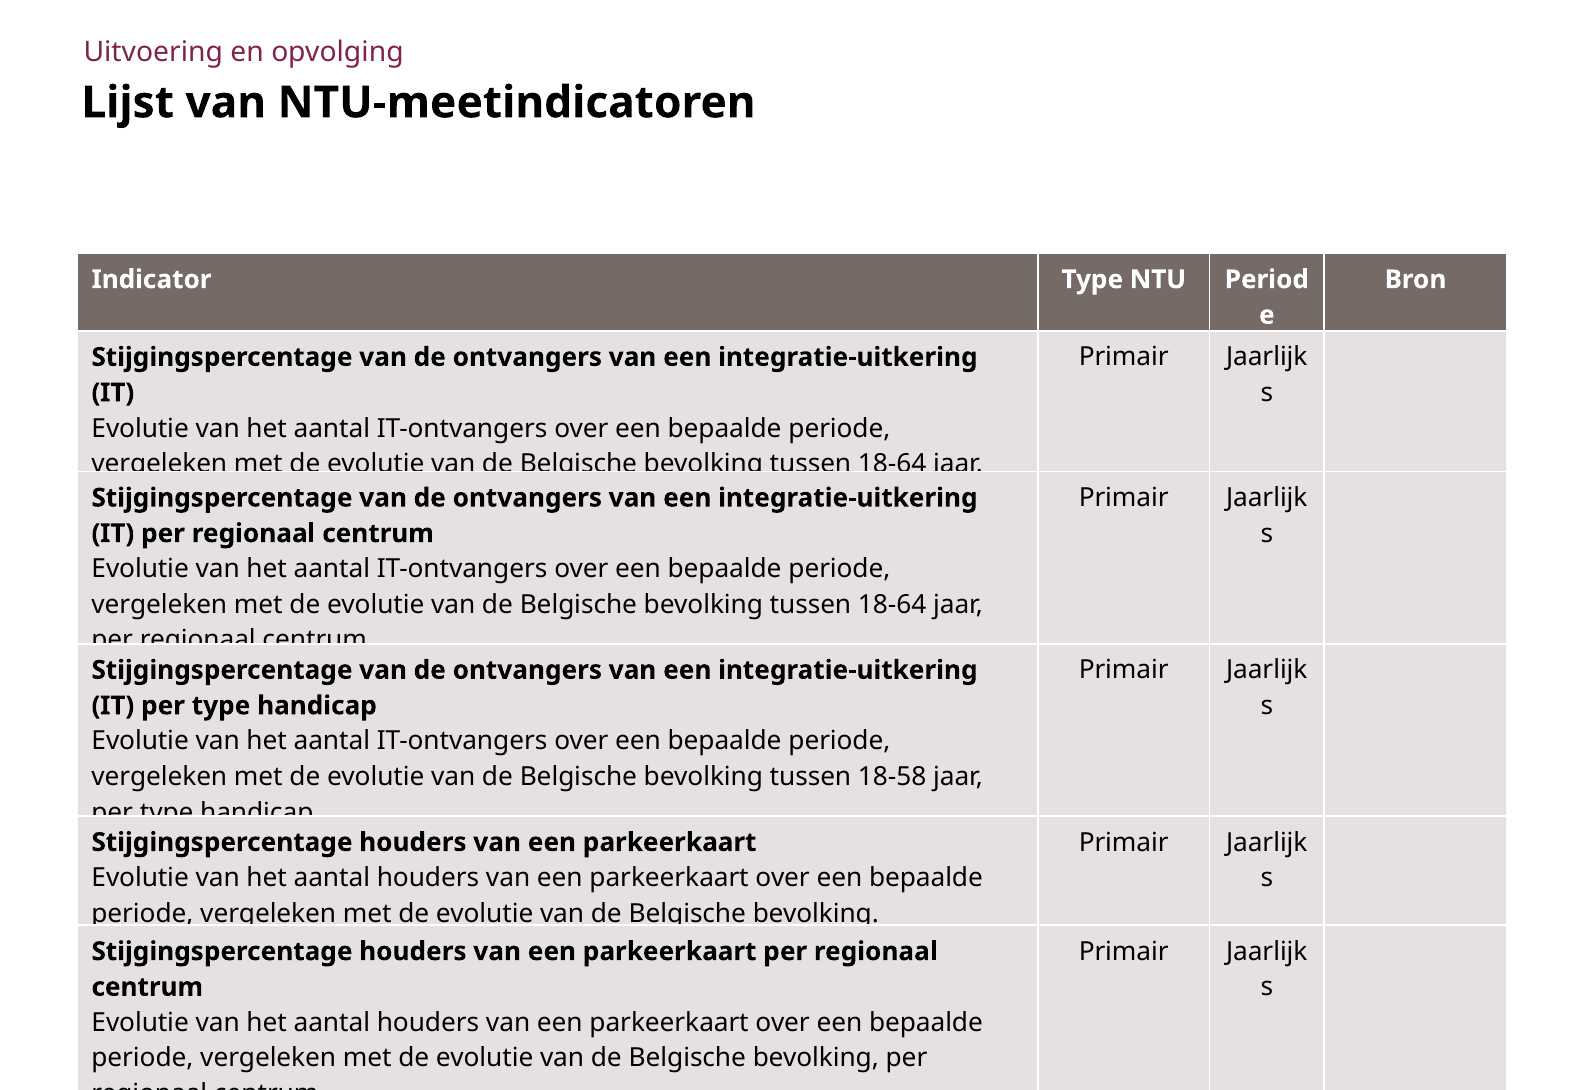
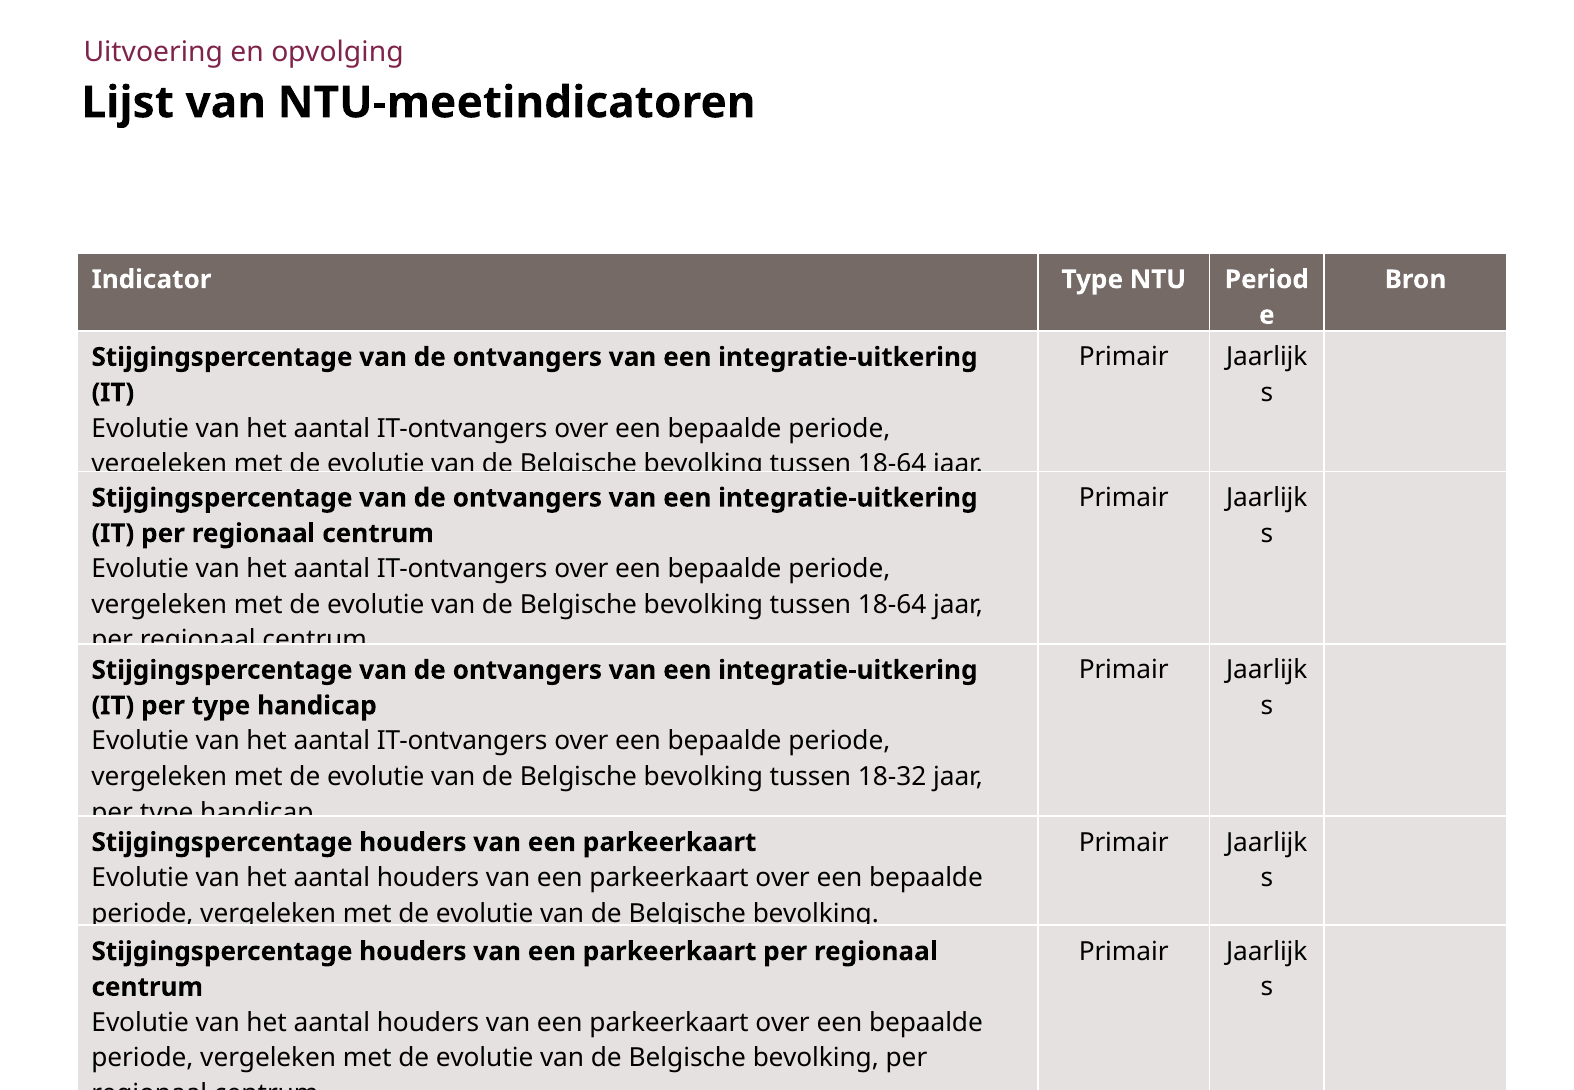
18-58: 18-58 -> 18-32 (892, 777)
